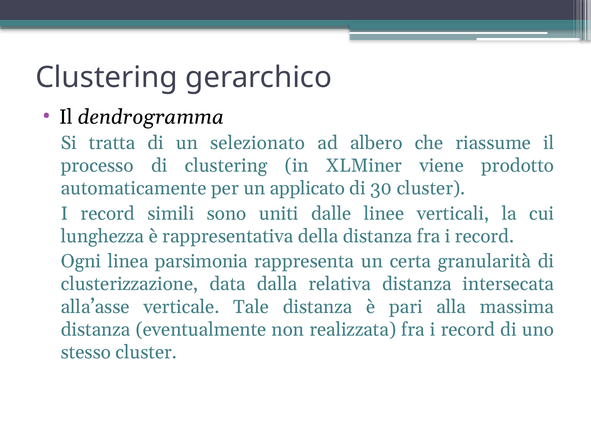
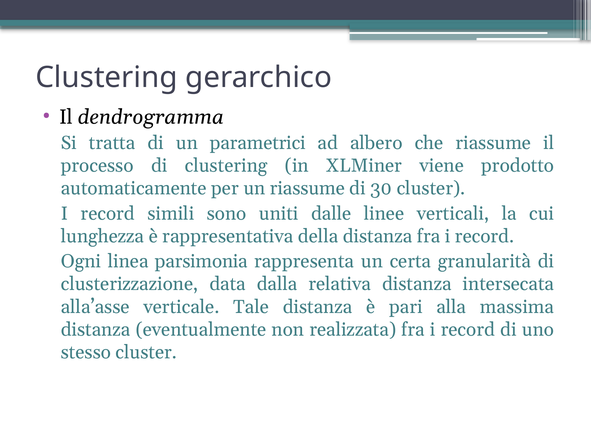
selezionato: selezionato -> parametrici (258, 143)
un applicato: applicato -> riassume (307, 188)
